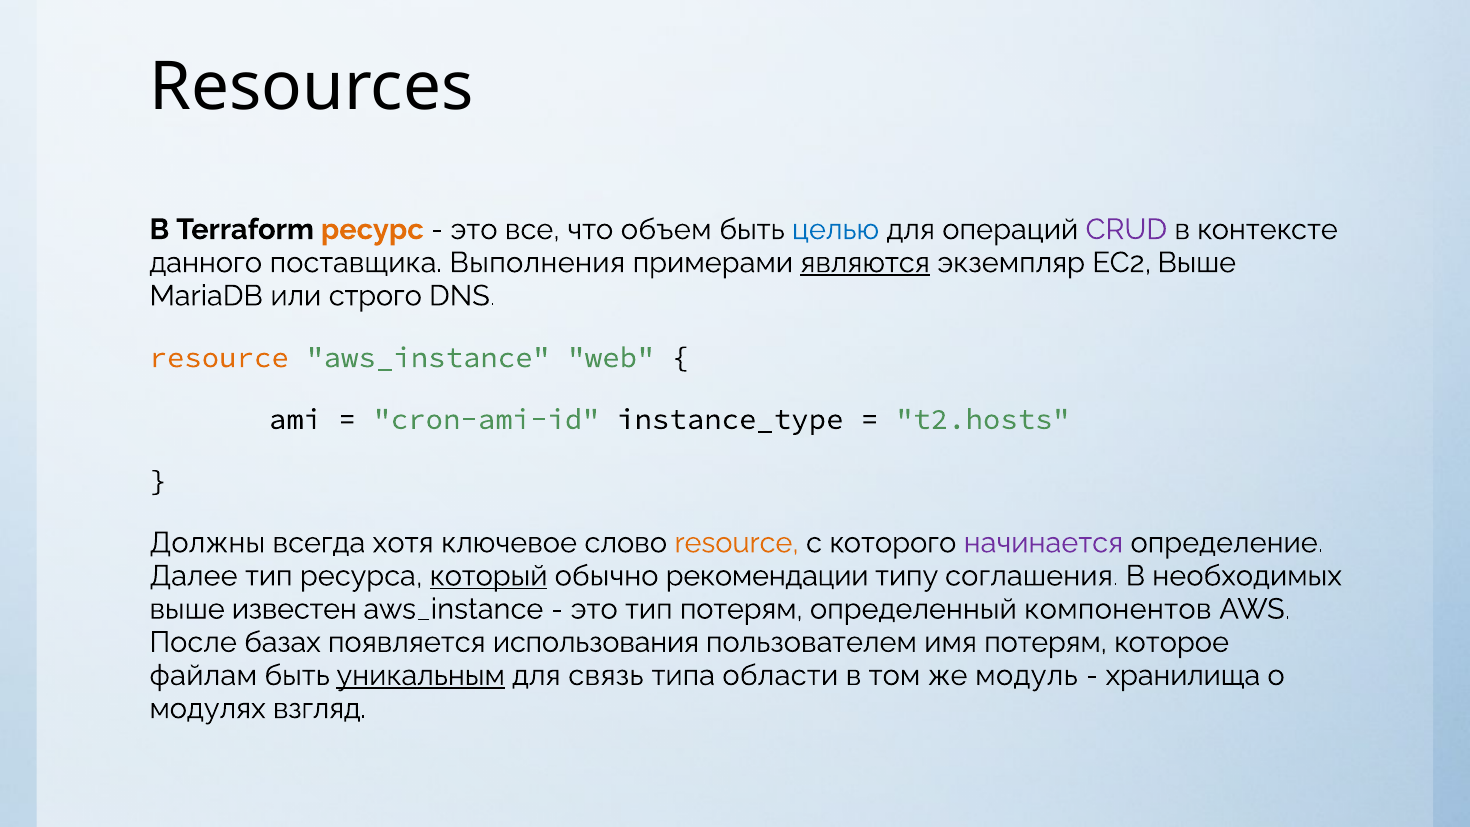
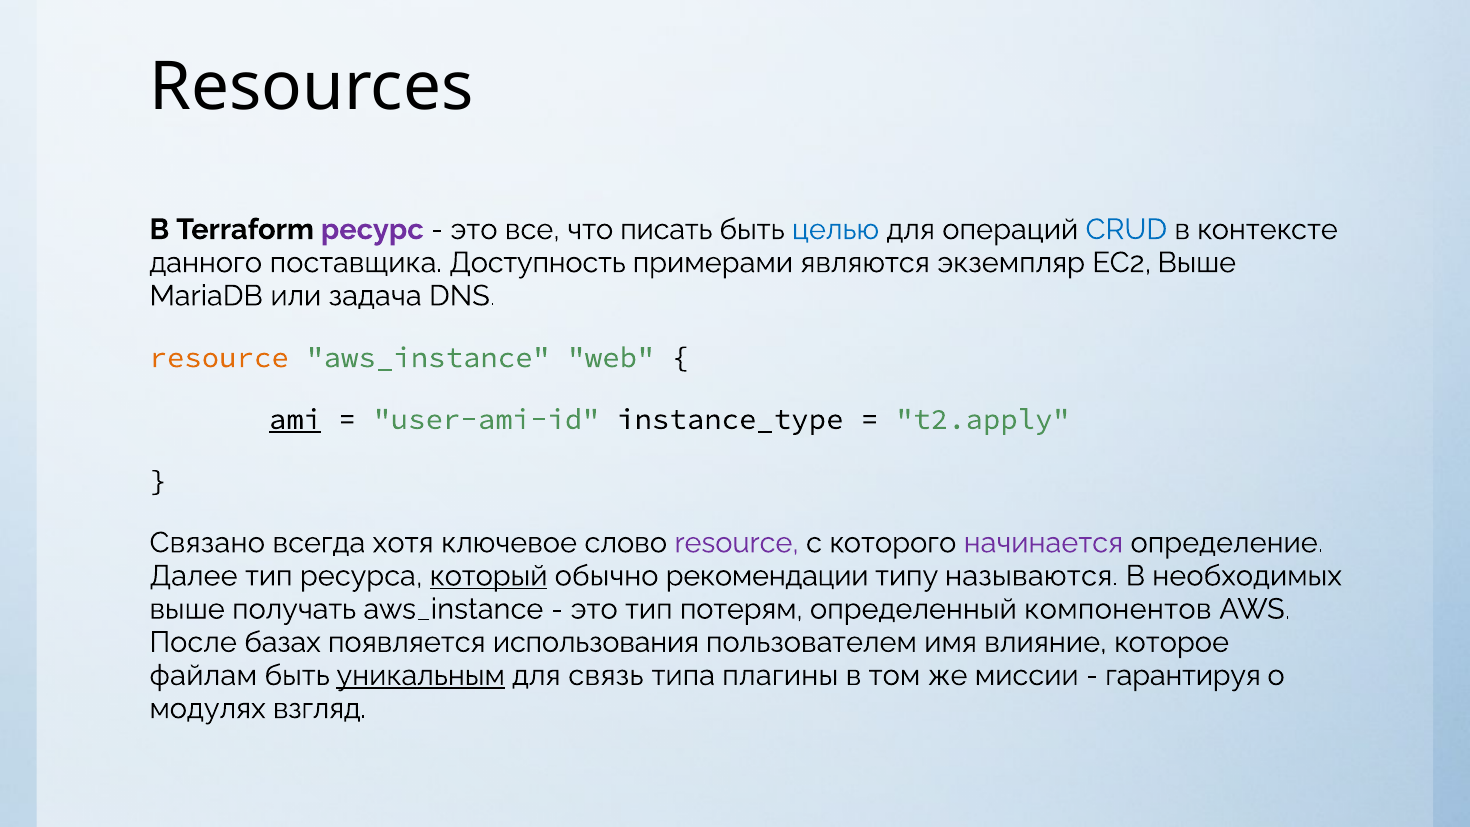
ресурс colour: orange -> purple (372, 229)
объем: объем -> писать (666, 229)
CRUD colour: purple -> blue (1126, 229)
Выполнения: Выполнения -> Доступность (538, 263)
являются underline: present -> none (865, 263)
строго: строго -> задача (375, 296)
ami underline: none -> present (295, 419)
cron-ami-id: cron-ami-id -> user-ami-id (487, 419)
t2.hosts: t2.hosts -> t2.apply (983, 419)
Должны: Должны -> Связано (207, 543)
resource colour: orange -> purple (737, 543)
соглашения: соглашения -> называются (1032, 576)
известен: известен -> получать (294, 609)
имя потерям: потерям -> влияние (1046, 642)
области: области -> плагины (780, 675)
модуль: модуль -> миссии (1027, 675)
хранилища: хранилища -> гарантируя (1183, 675)
